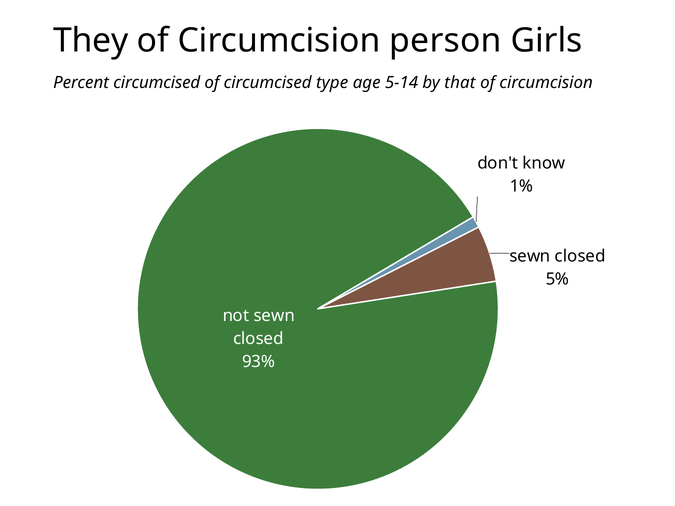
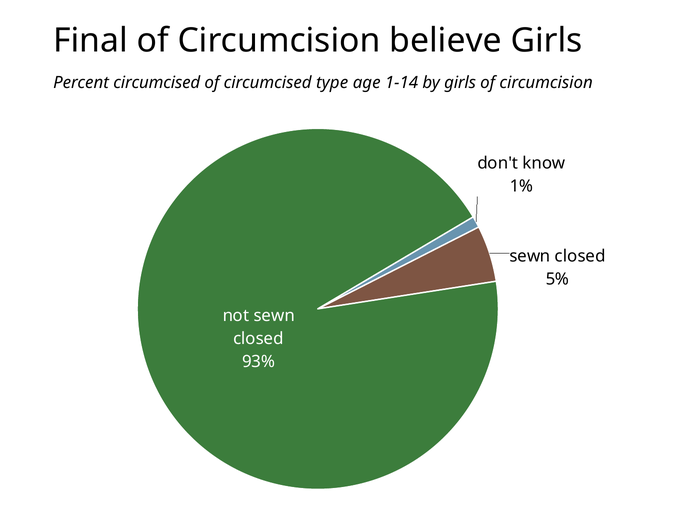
They: They -> Final (91, 41)
person: person -> believe (446, 41)
5-14: 5-14 -> 1-14 (402, 83)
by that: that -> girls (460, 83)
